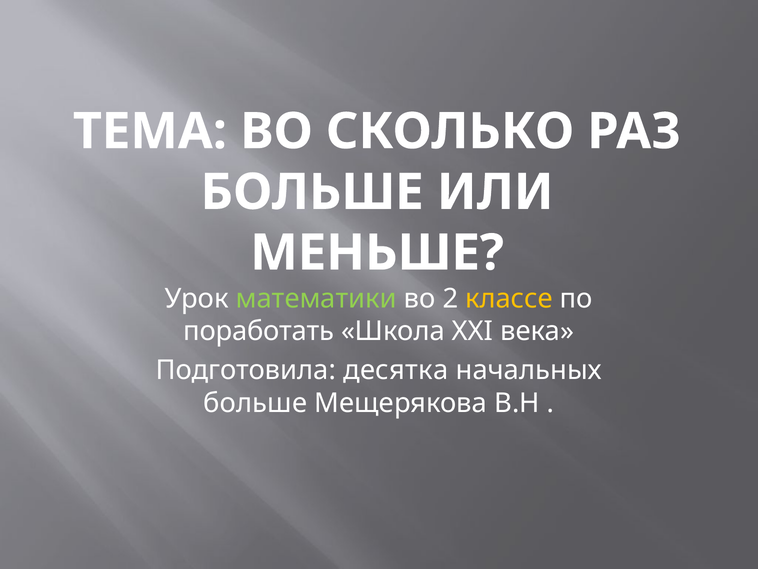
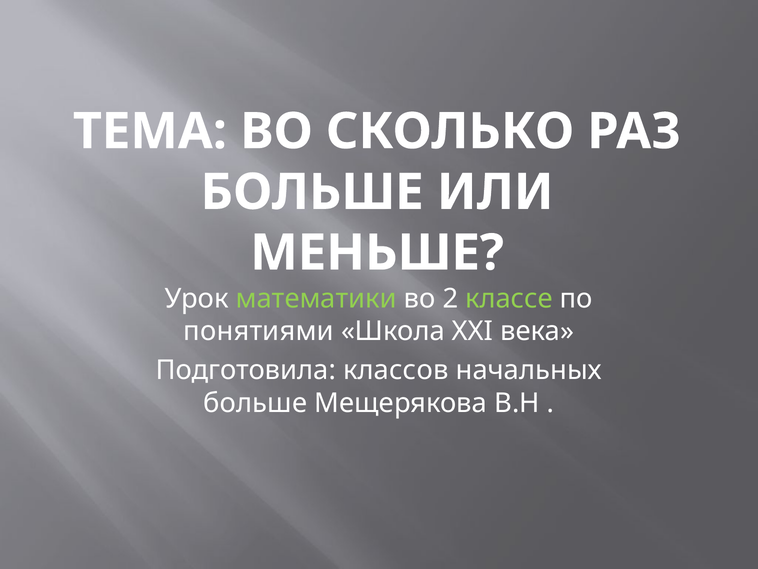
классе colour: yellow -> light green (509, 298)
поработать: поработать -> понятиями (259, 331)
десятка: десятка -> классов (396, 370)
